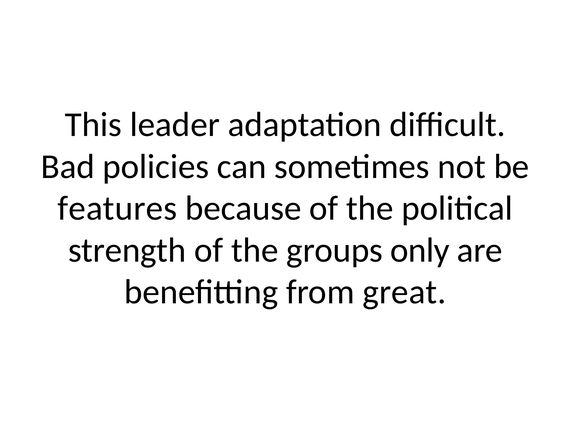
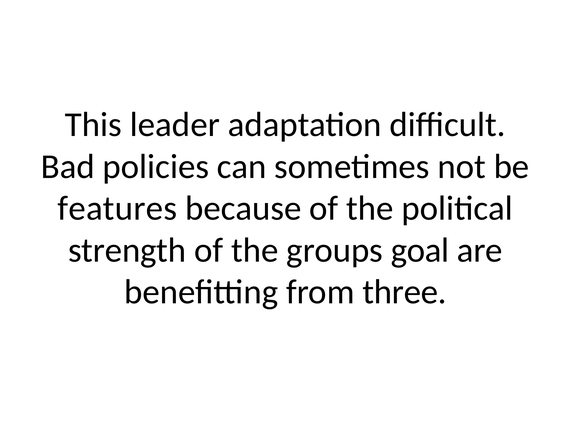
only: only -> goal (420, 250)
great: great -> three (405, 292)
